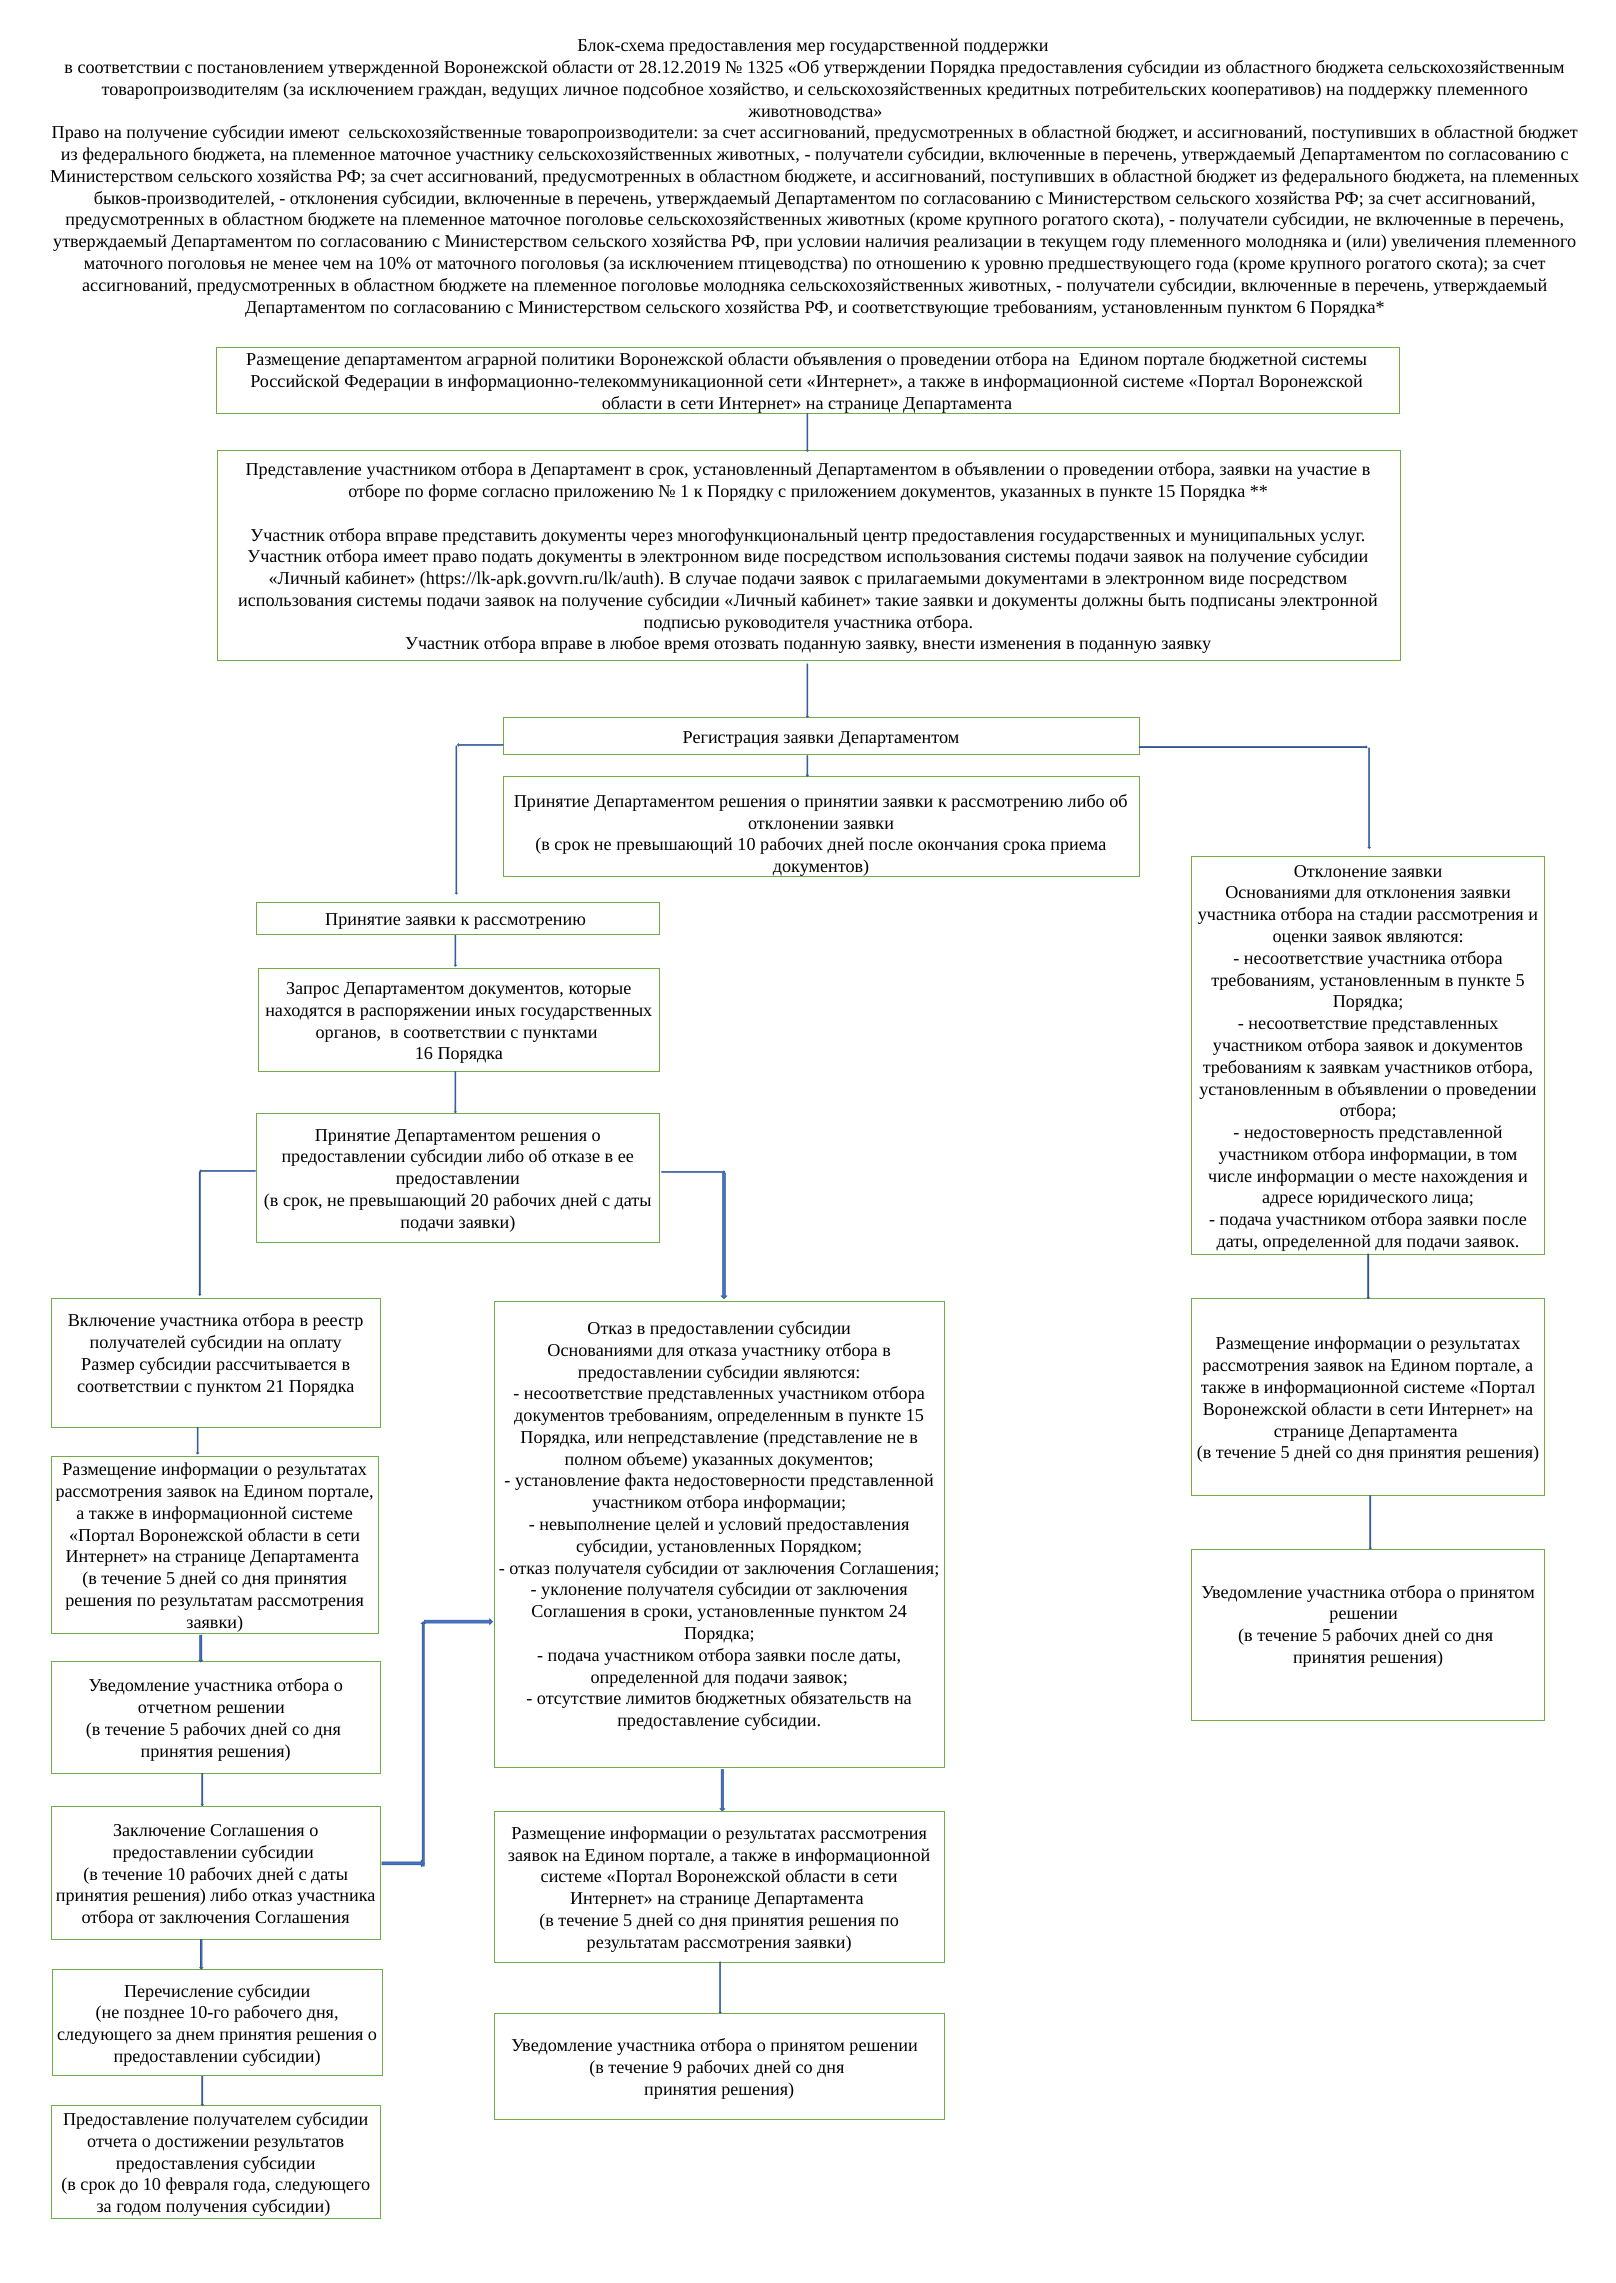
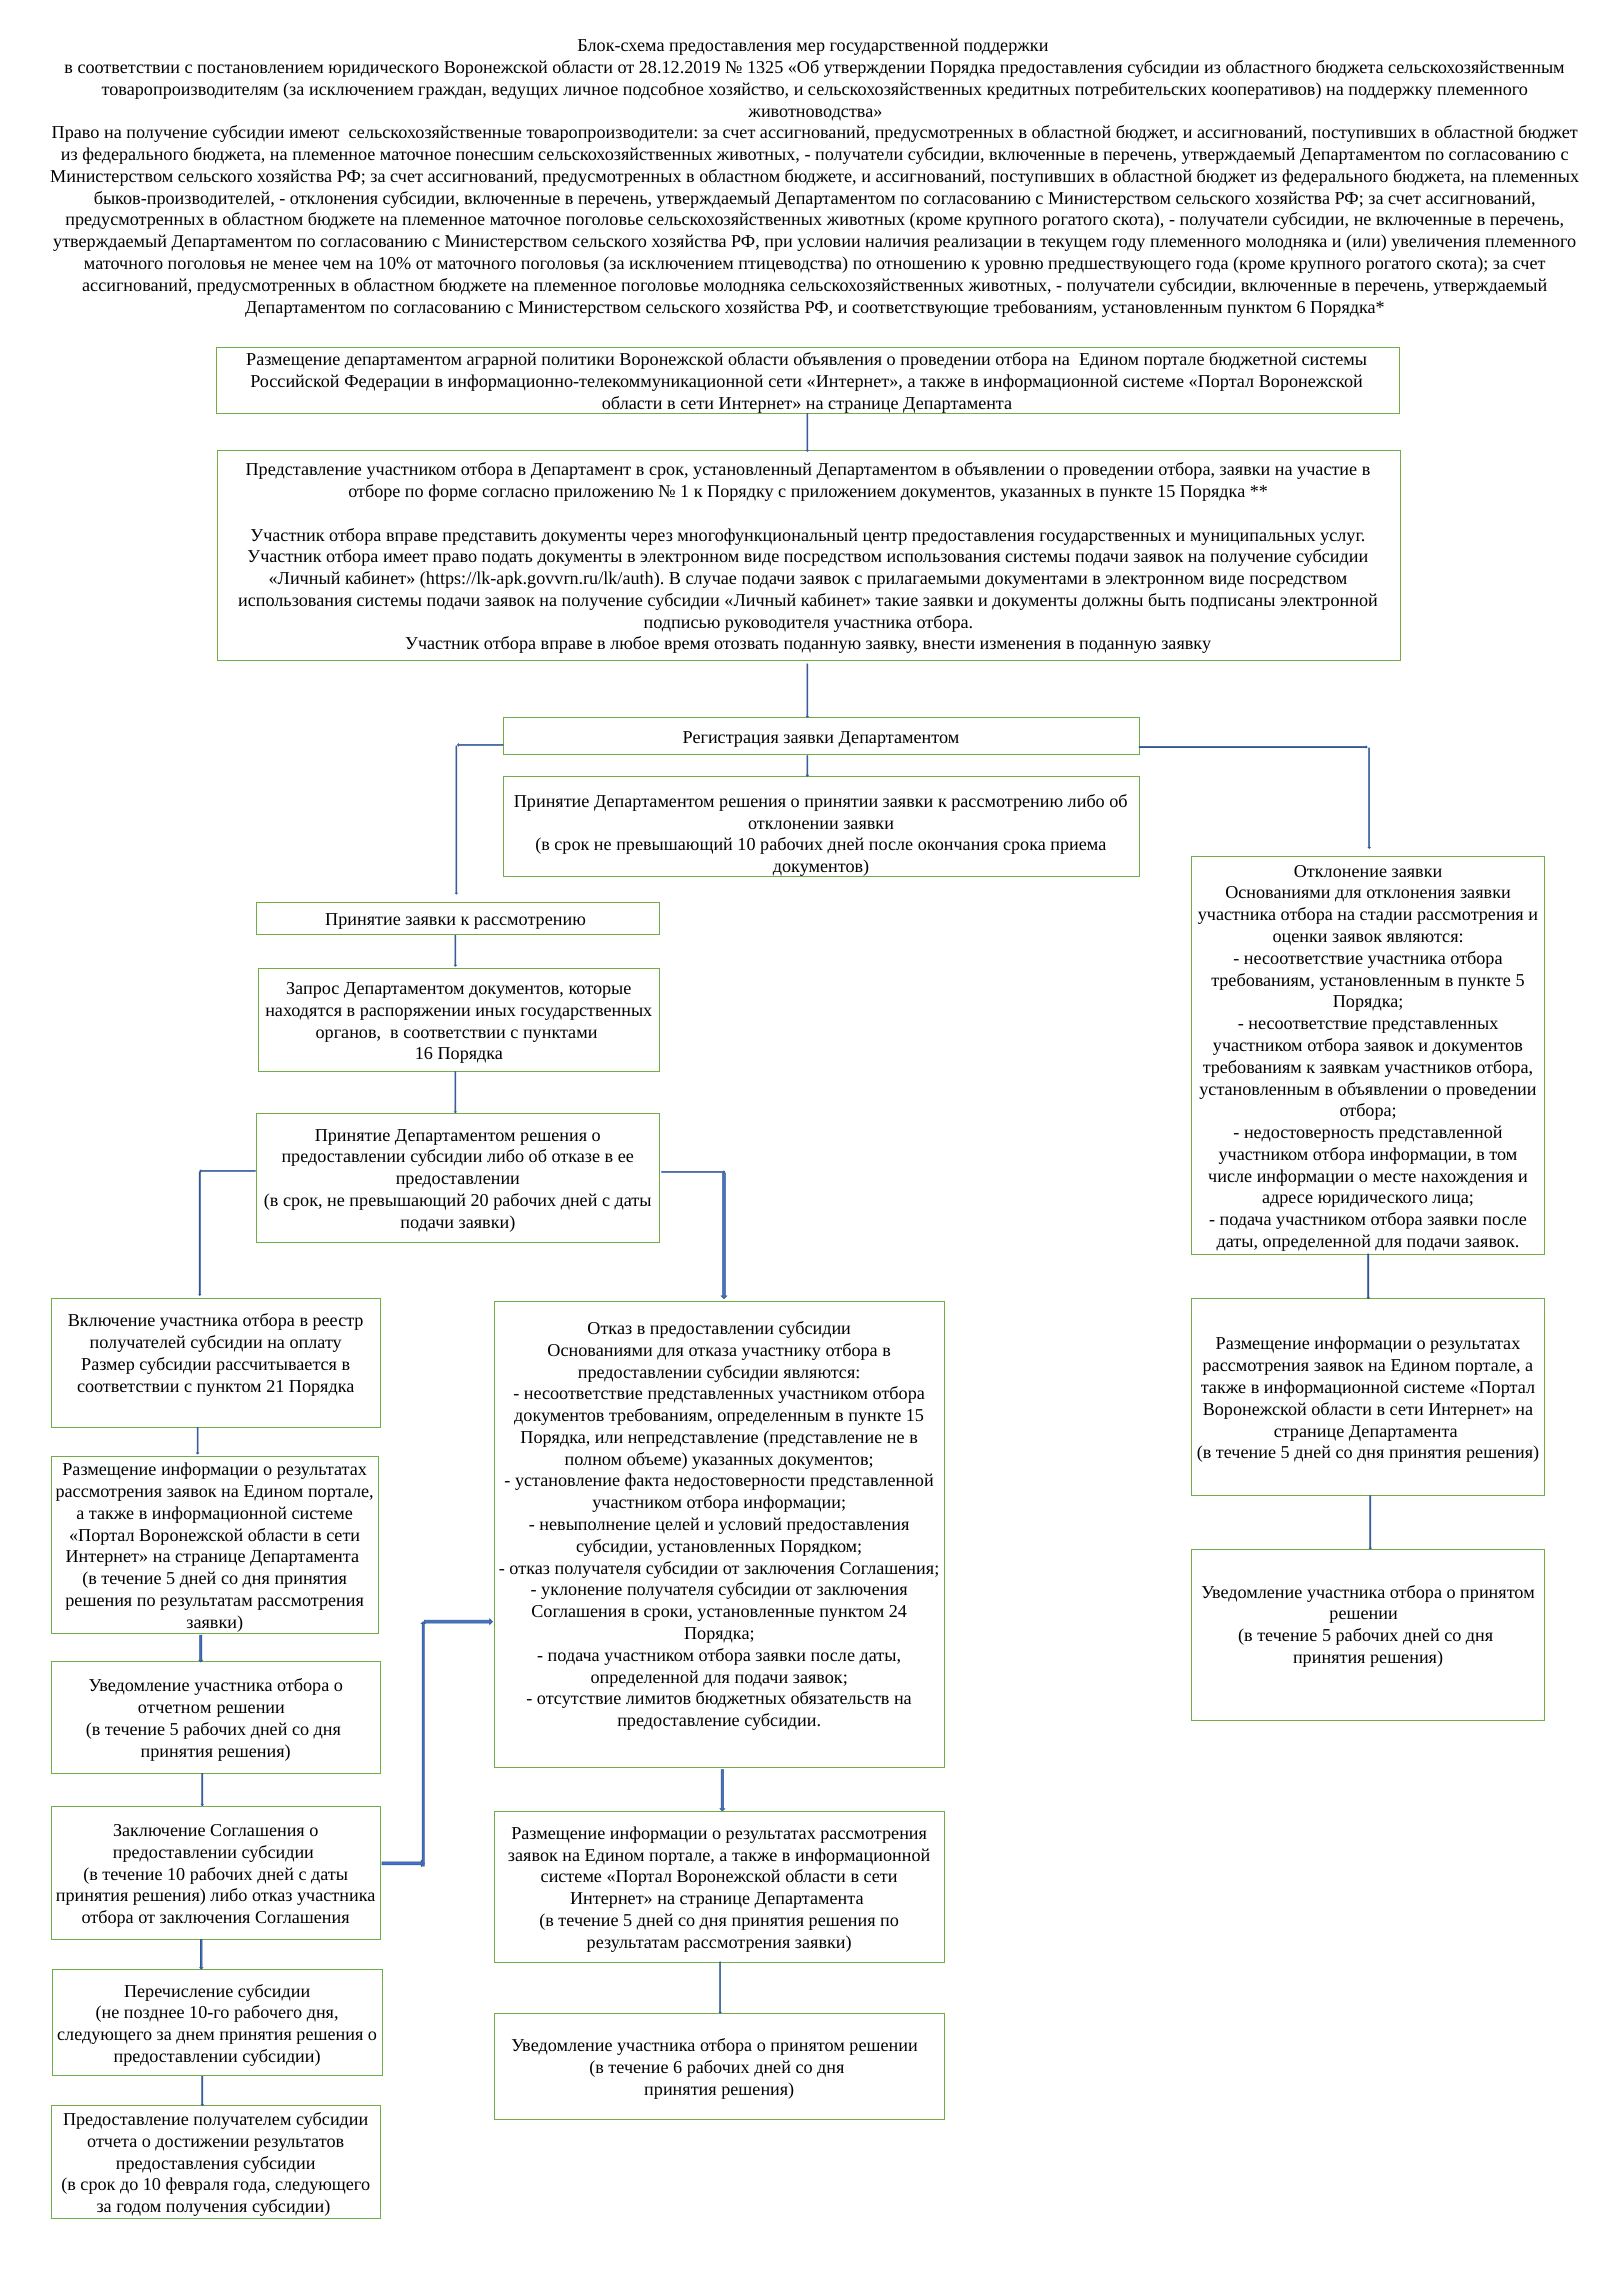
постановлением утвержденной: утвержденной -> юридического (384, 67)
маточное участнику: участнику -> понесшим (495, 155)
течение 9: 9 -> 6 (678, 2068)
